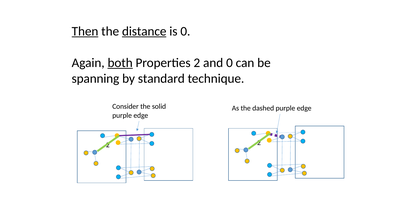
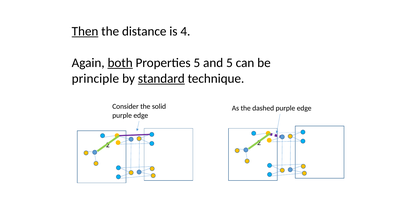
distance underline: present -> none (144, 31)
is 0: 0 -> 4 (185, 31)
Properties 2: 2 -> 5 (197, 63)
and 0: 0 -> 5 (229, 63)
spanning: spanning -> principle (95, 78)
standard underline: none -> present (161, 78)
